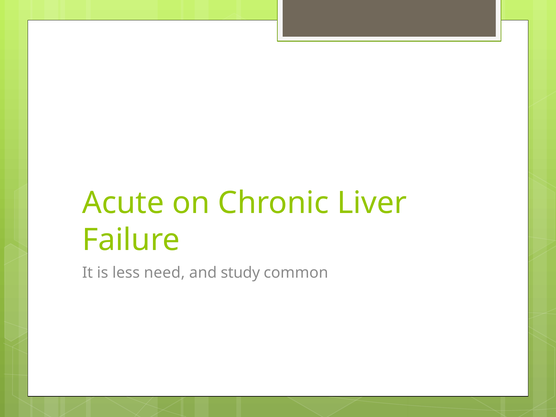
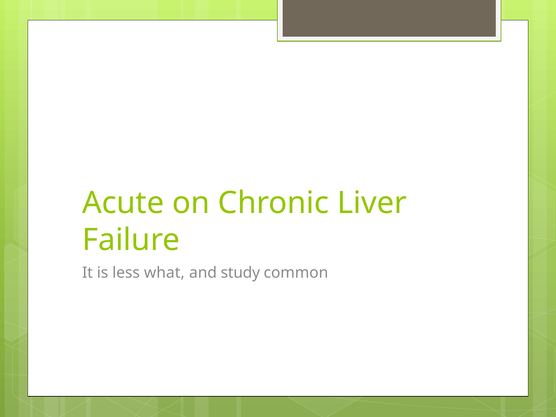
need: need -> what (164, 273)
